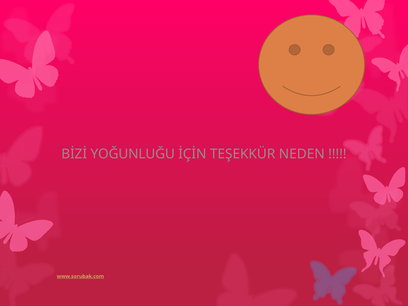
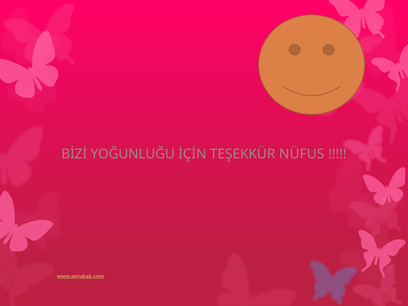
NEDEN: NEDEN -> NÜFUS (302, 154)
